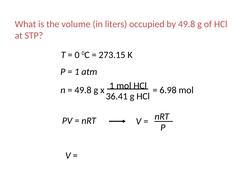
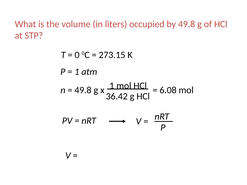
6.98: 6.98 -> 6.08 (168, 90)
36.41: 36.41 -> 36.42 (117, 96)
